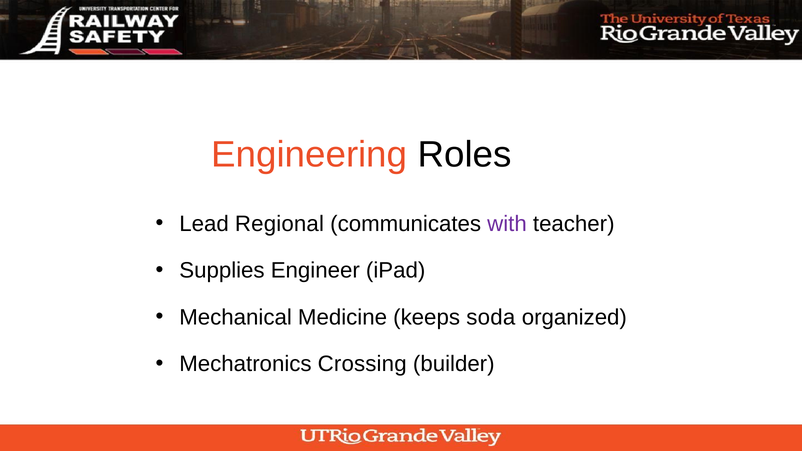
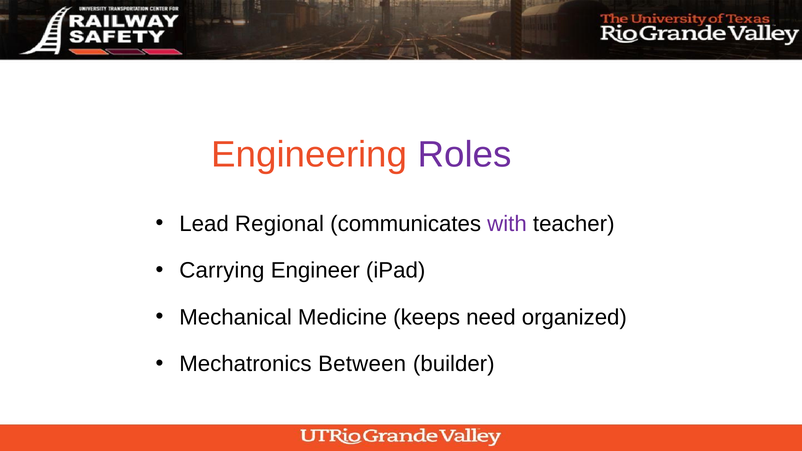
Roles colour: black -> purple (465, 155)
Supplies: Supplies -> Carrying (222, 271)
soda: soda -> need (491, 317)
Crossing: Crossing -> Between (362, 364)
